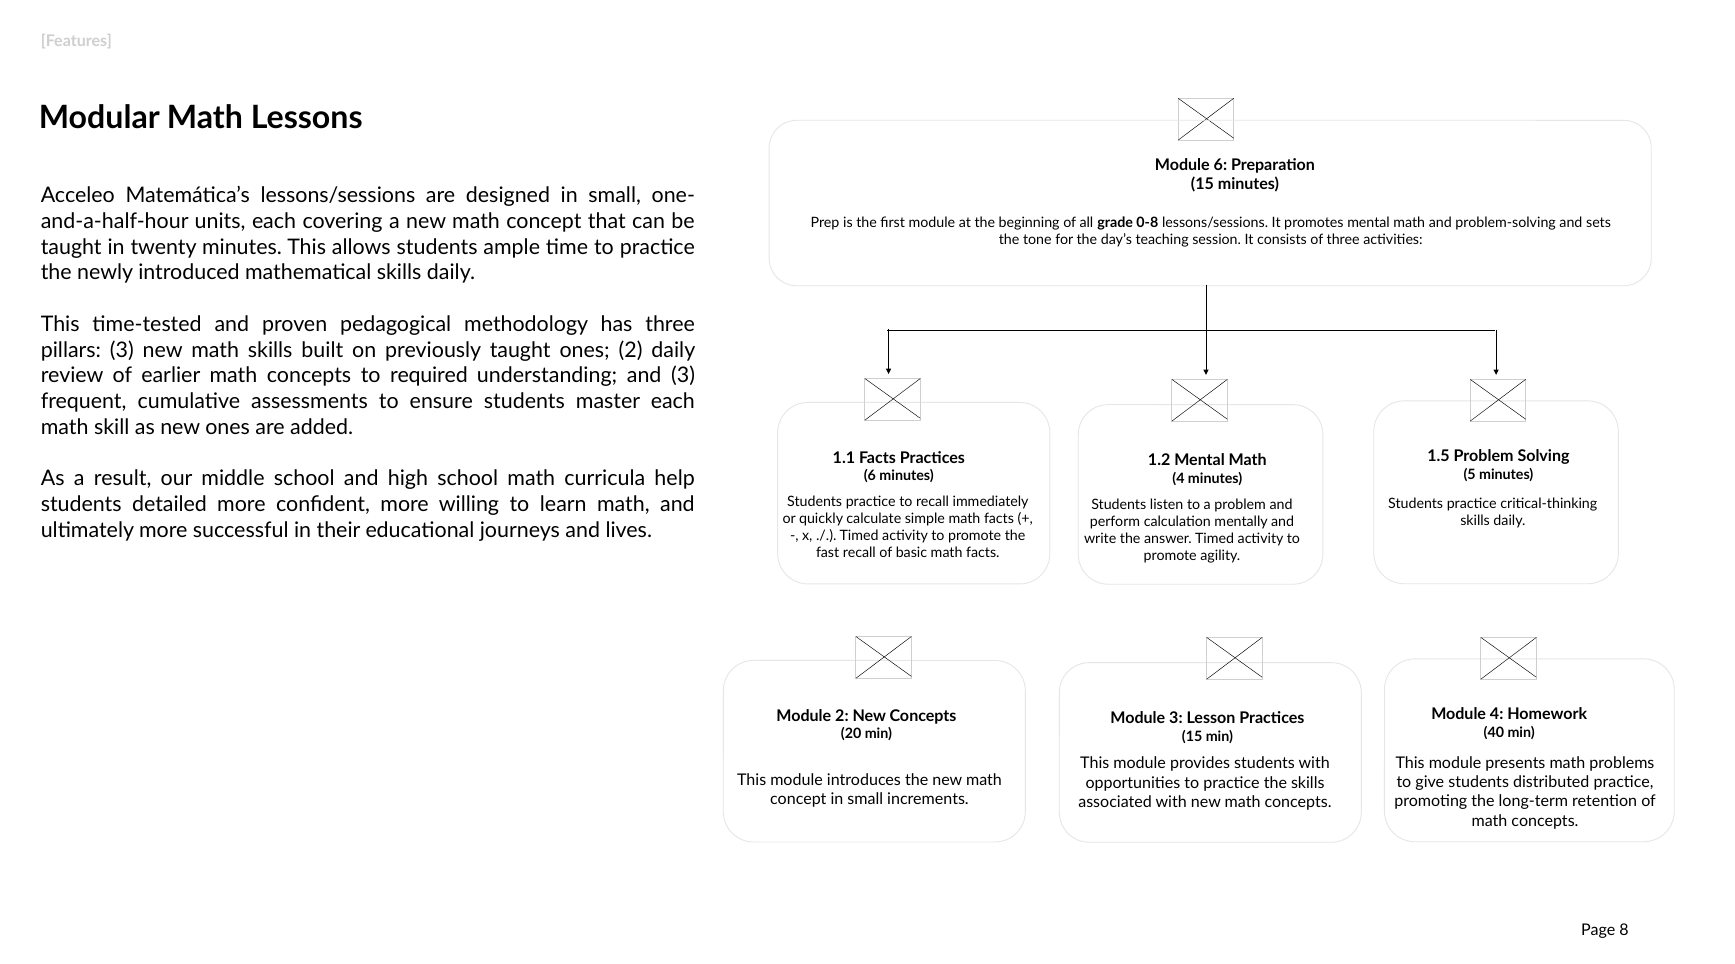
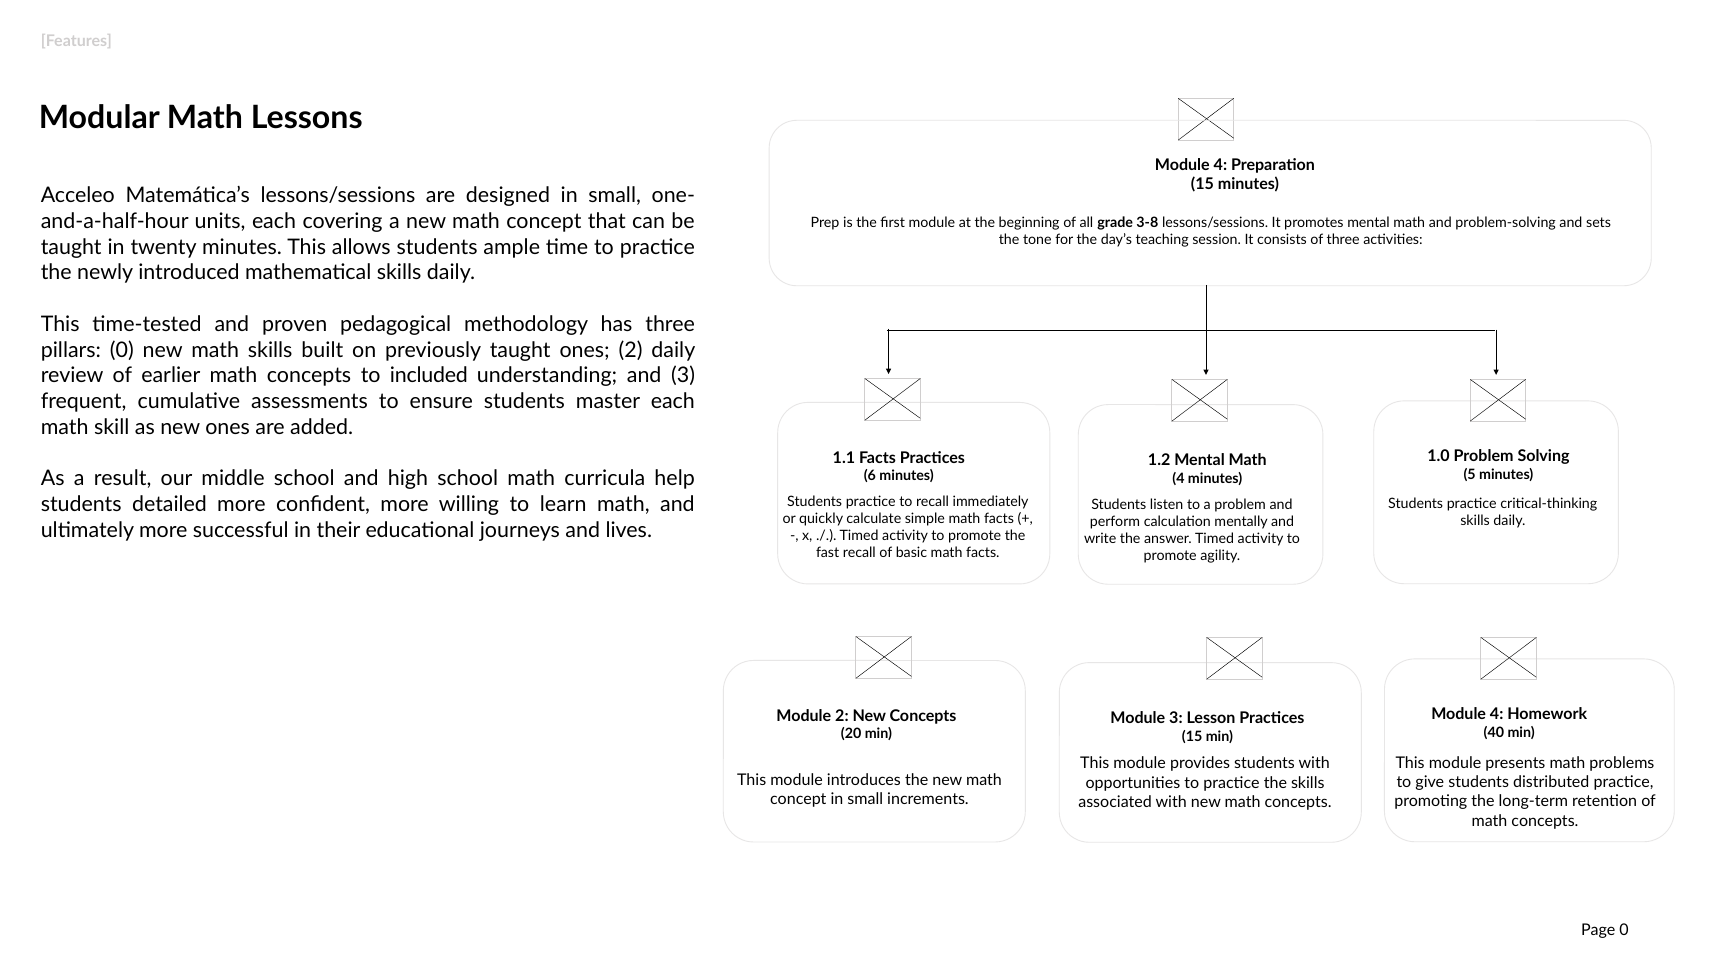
6: 6 -> 4 (1220, 165)
0-8: 0-8 -> 3-8 (1147, 223)
pillars 3: 3 -> 0 (122, 350)
required: required -> included (429, 376)
1.5: 1.5 -> 1.0 (1439, 457)
Page 8: 8 -> 0 (1624, 930)
